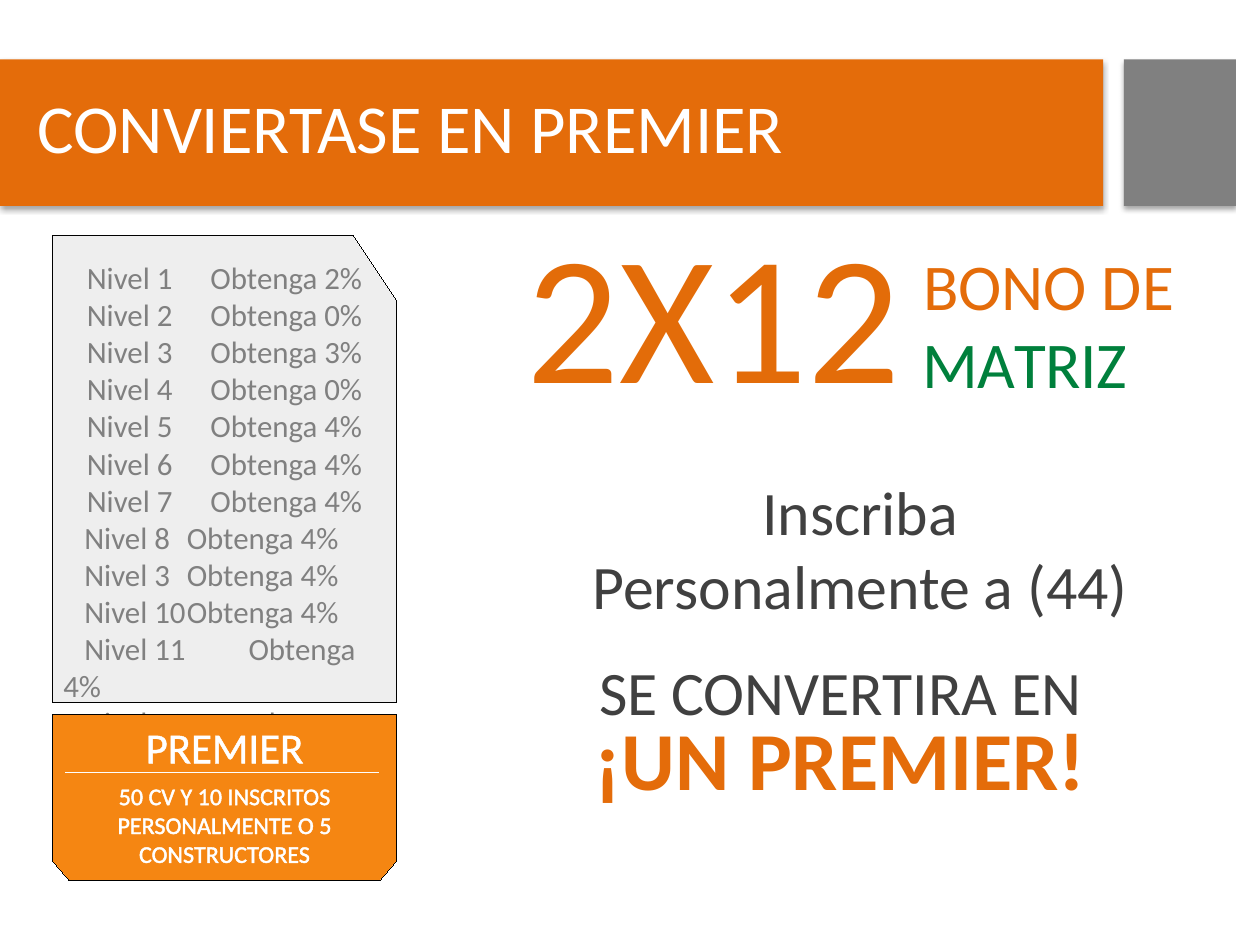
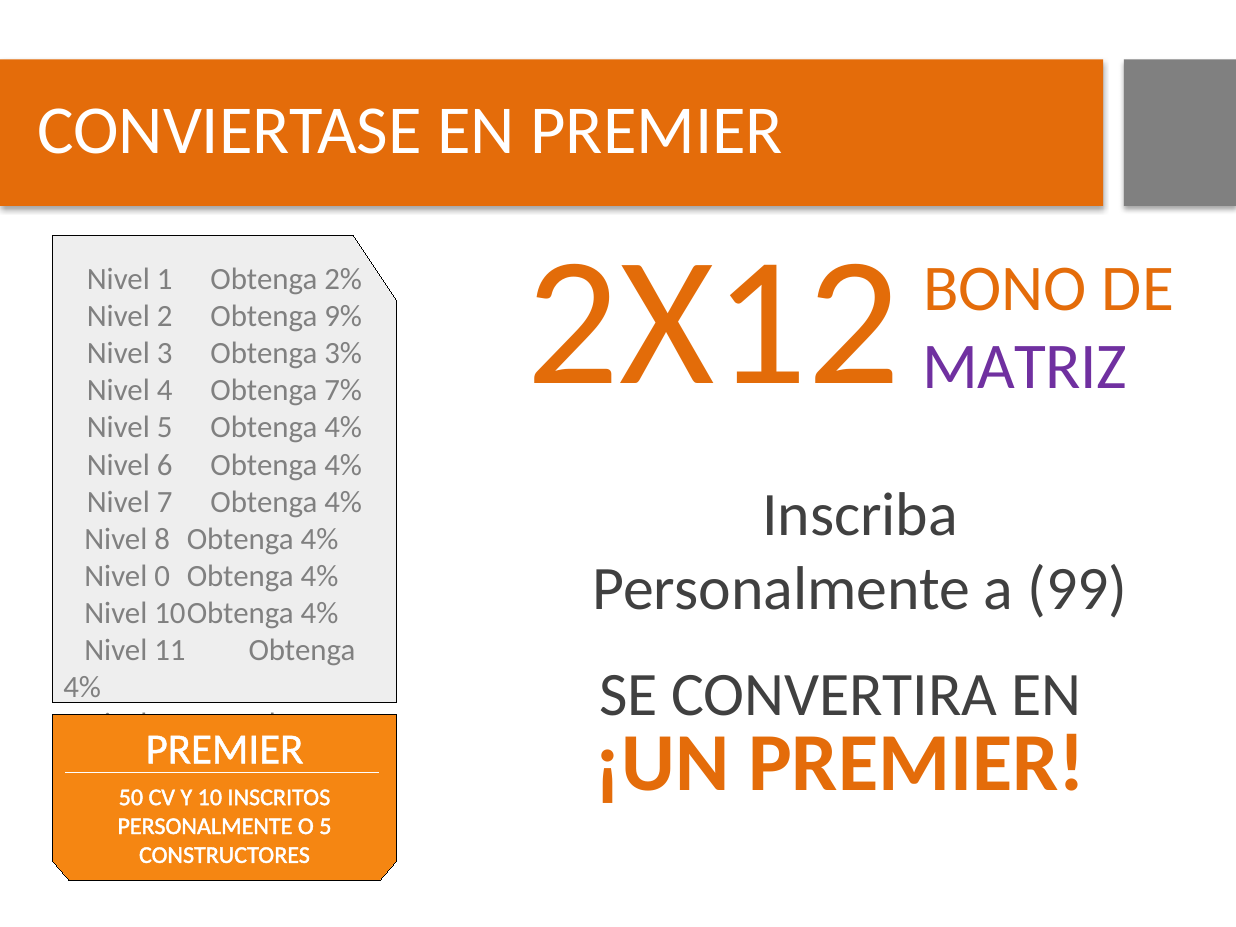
2 Obtenga 0%: 0% -> 9% (343, 317)
MATRIZ colour: green -> purple (1025, 367)
4 Obtenga 0%: 0% -> 7% (343, 391)
3: 3 -> 0 (162, 576)
44: 44 -> 99 (1078, 589)
